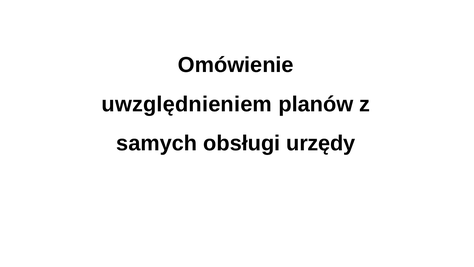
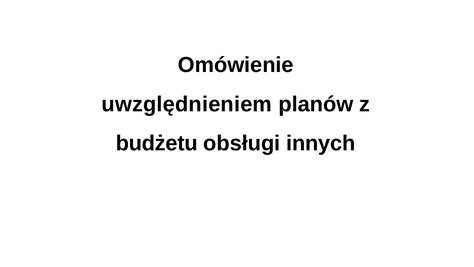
samych: samych -> budżetu (157, 143)
urzędy: urzędy -> innych (321, 143)
